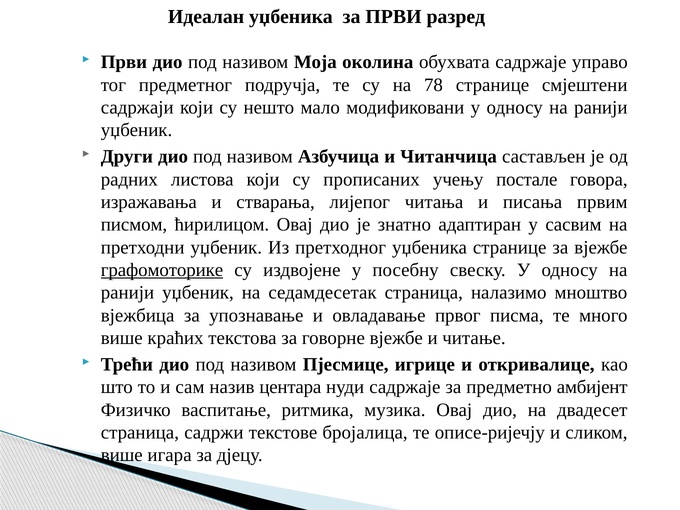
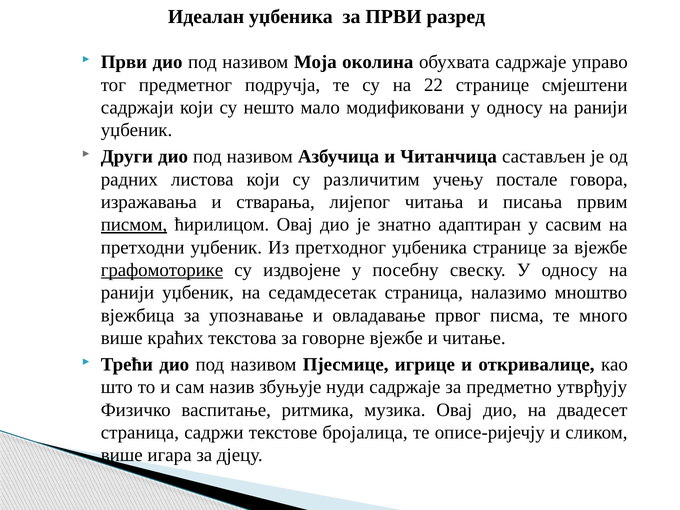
78: 78 -> 22 (433, 85)
прописаних: прописаних -> различитим (372, 179)
писмом underline: none -> present (134, 225)
центара: центара -> збуњује (290, 387)
амбијент: амбијент -> утврђују (592, 387)
